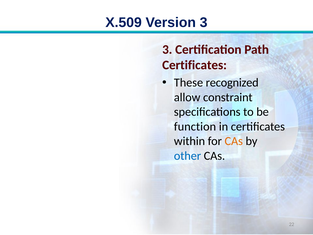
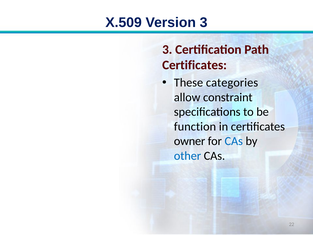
recognized: recognized -> categories (232, 83)
within: within -> owner (190, 141)
CAs colour: orange -> blue (234, 141)
